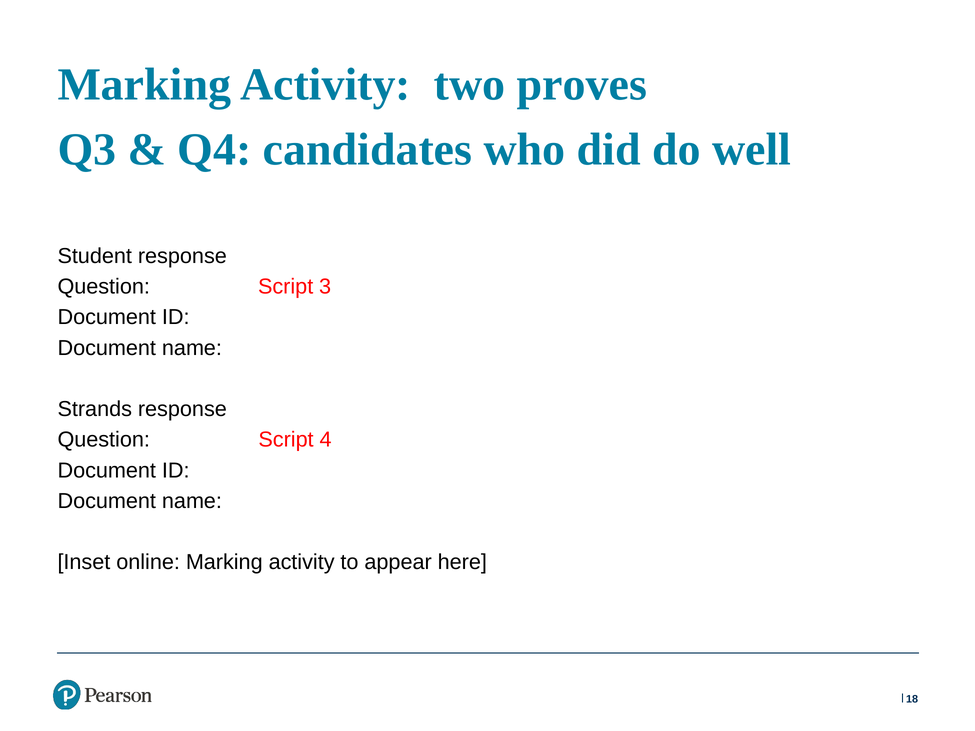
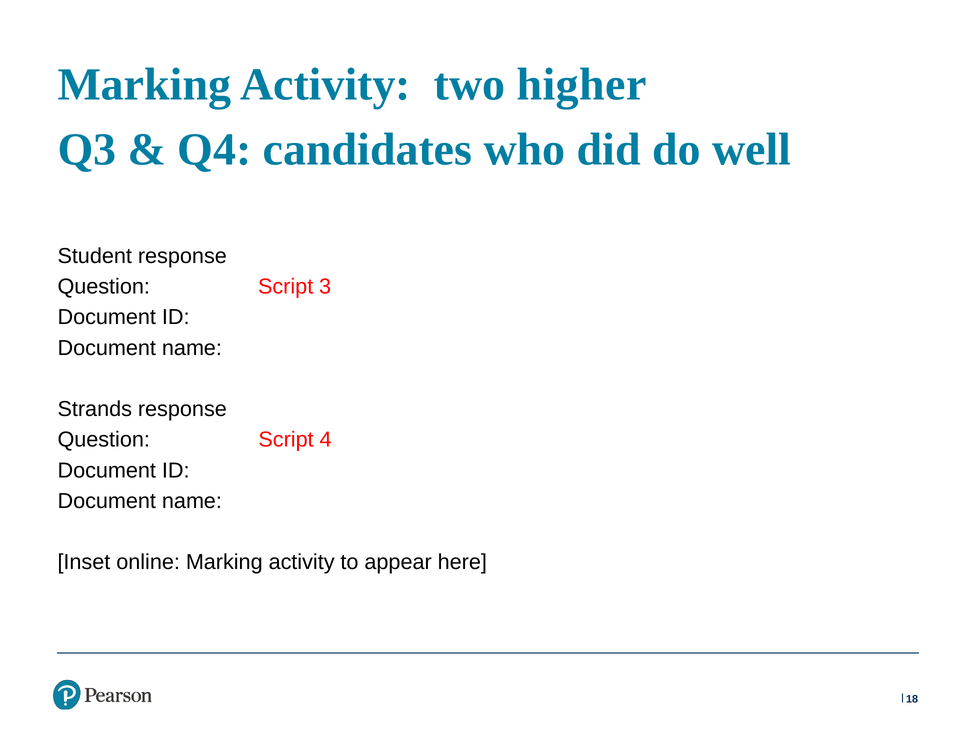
proves: proves -> higher (582, 85)
